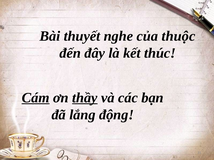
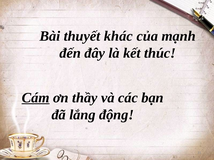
nghe: nghe -> khác (118, 36)
thuộc: thuộc -> mạnh (179, 36)
thầy underline: present -> none (85, 98)
